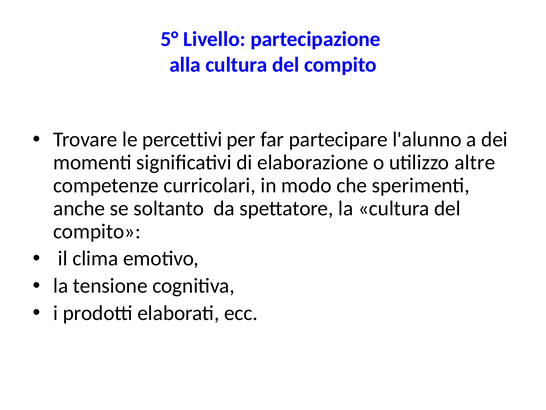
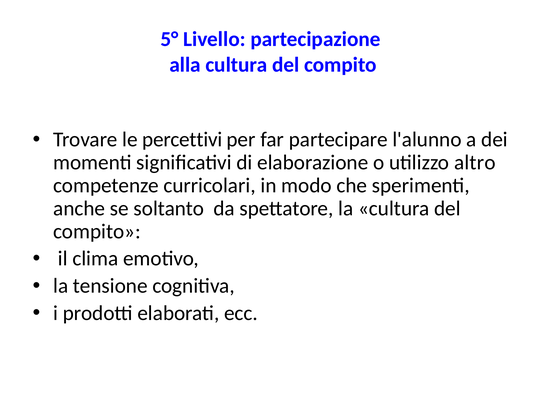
altre: altre -> altro (475, 162)
